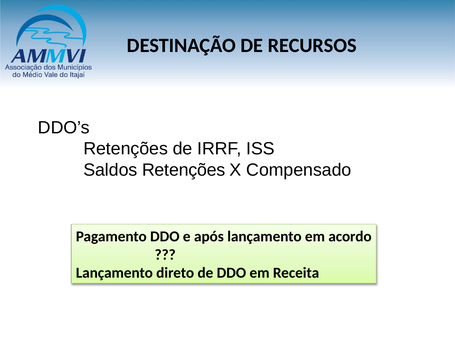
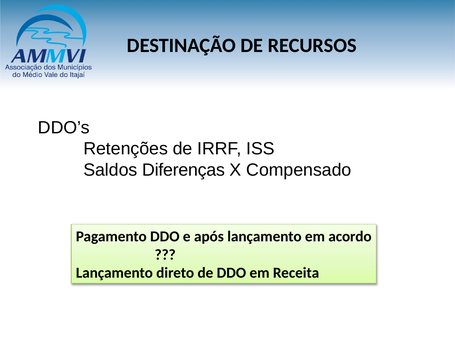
Saldos Retenções: Retenções -> Diferenças (184, 170)
